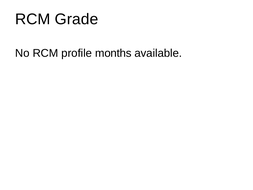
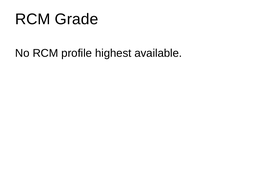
months: months -> highest (113, 53)
